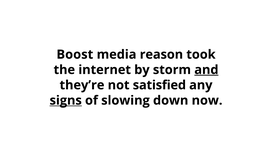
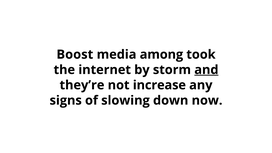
reason: reason -> among (161, 54)
satisfied: satisfied -> increase (159, 85)
signs underline: present -> none (66, 100)
